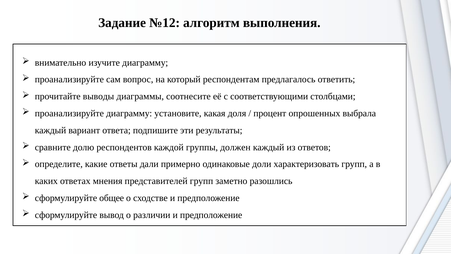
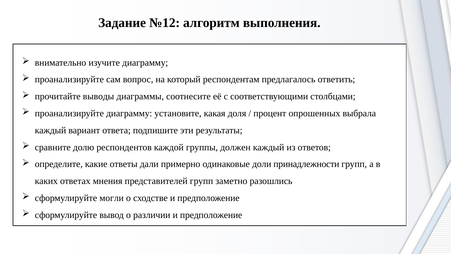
характеризовать: характеризовать -> принадлежности (306, 164)
общее: общее -> могли (112, 198)
